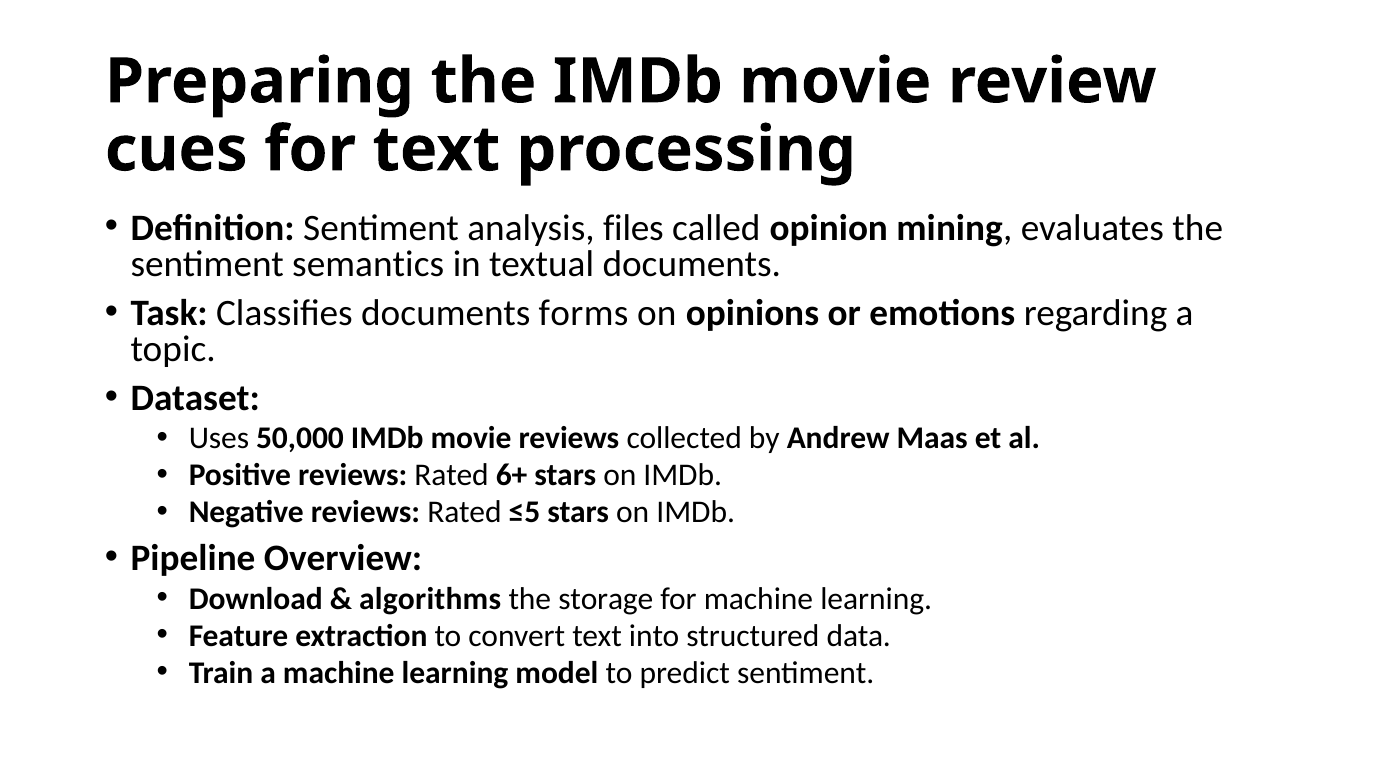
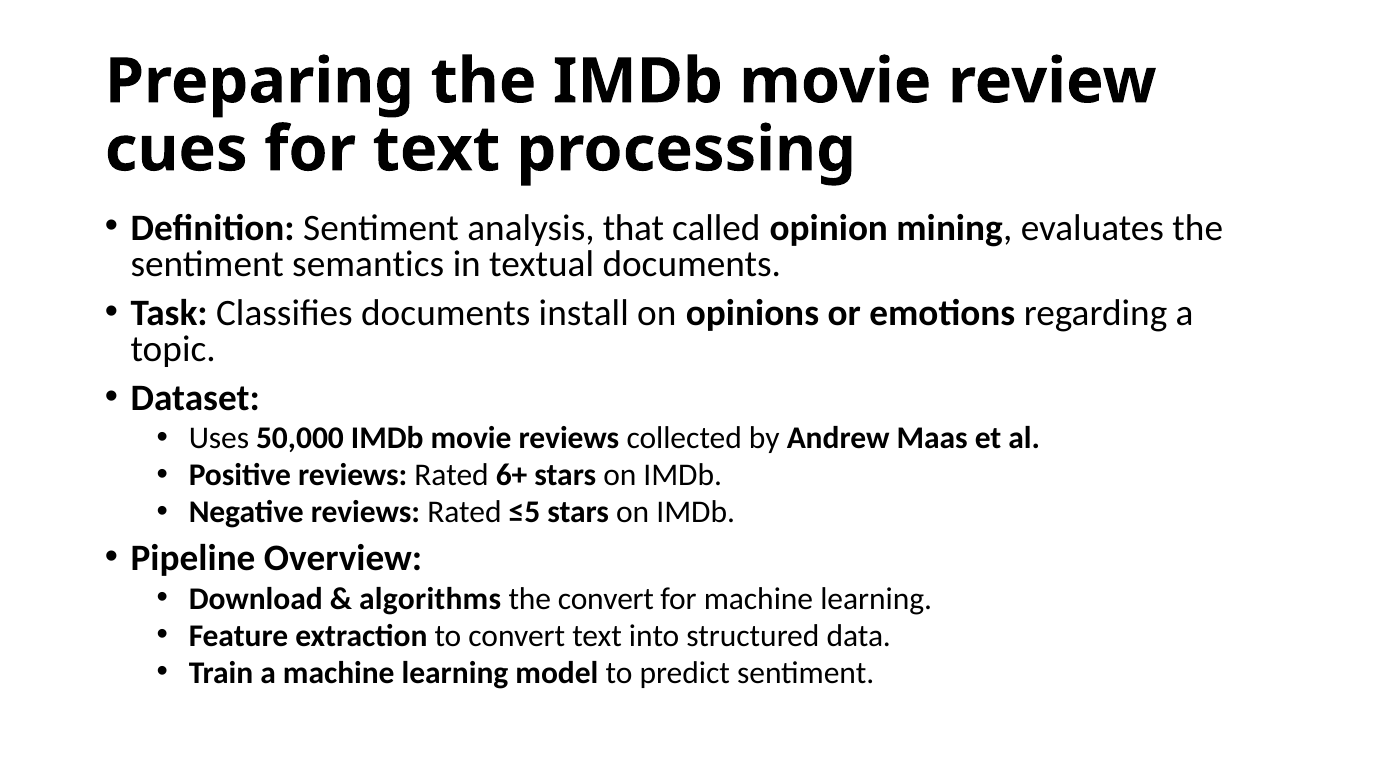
files: files -> that (633, 228)
forms: forms -> install (584, 313)
the storage: storage -> convert (606, 599)
